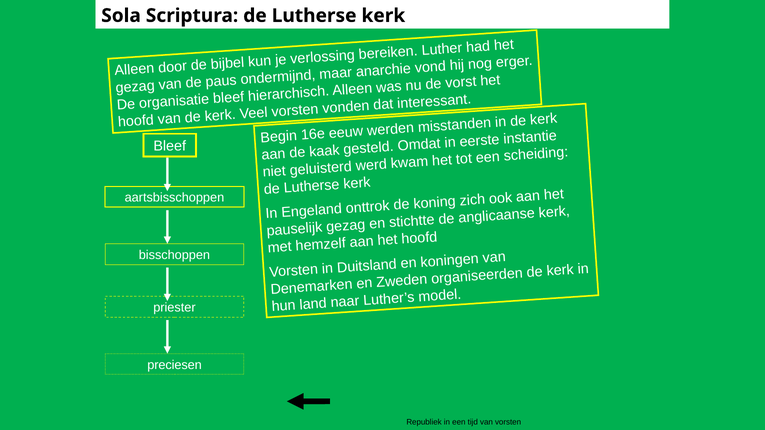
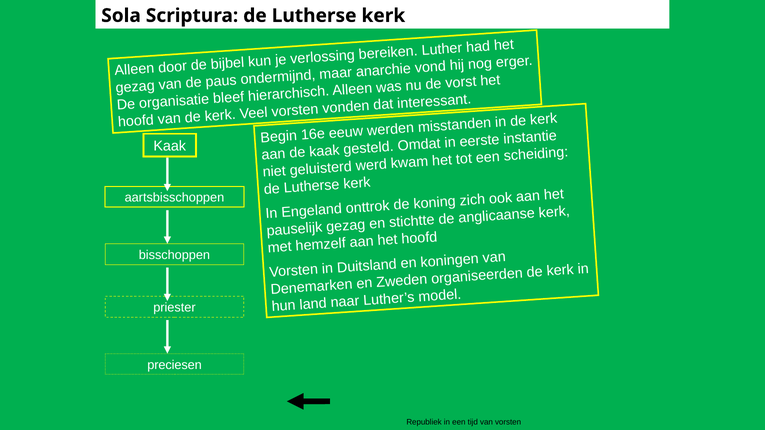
Bleef: Bleef -> Kaak (170, 146)
